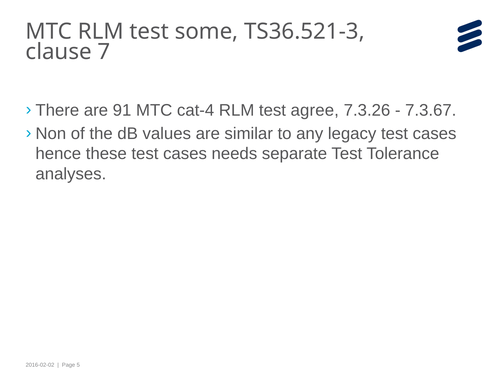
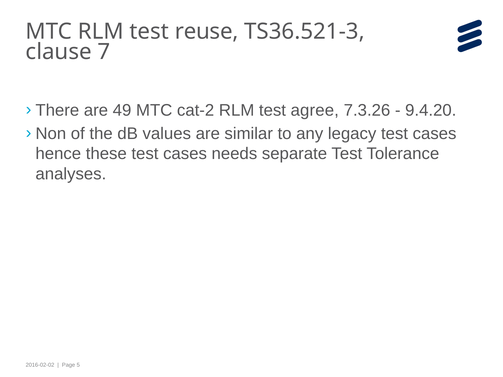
some: some -> reuse (207, 32)
91: 91 -> 49 (122, 110)
cat-4: cat-4 -> cat-2 (196, 110)
7.3.67: 7.3.67 -> 9.4.20 (431, 110)
